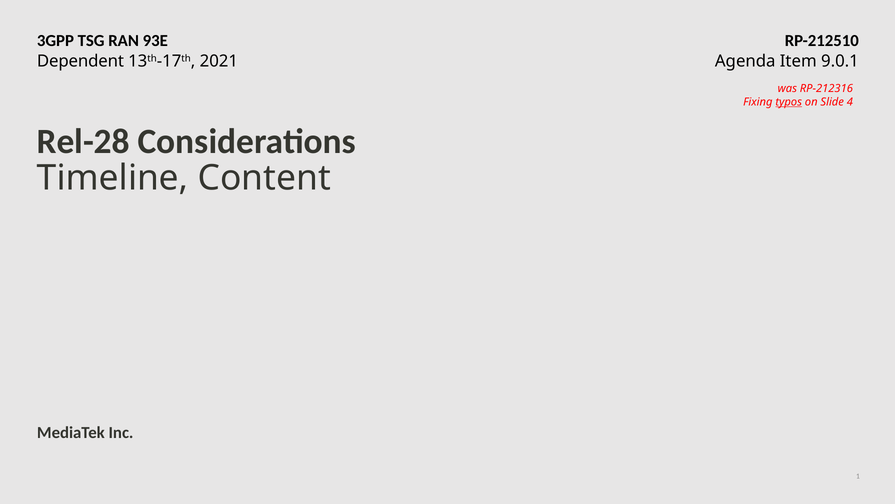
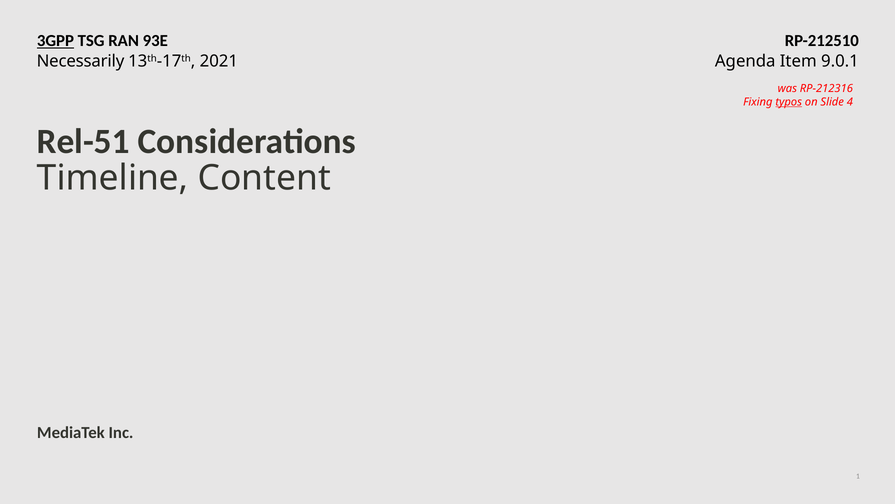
3GPP underline: none -> present (55, 41)
Dependent: Dependent -> Necessarily (80, 61)
Rel-28: Rel-28 -> Rel-51 (83, 141)
